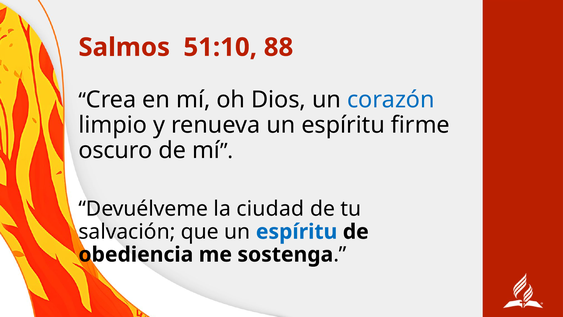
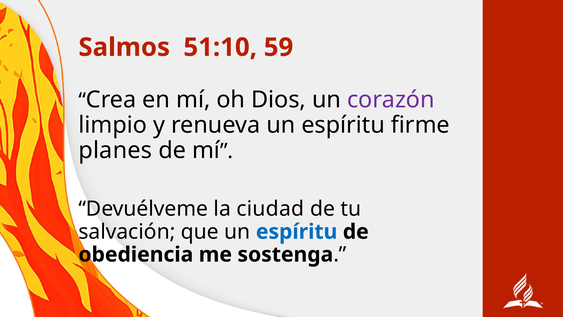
88: 88 -> 59 (279, 47)
corazón colour: blue -> purple (391, 99)
oscuro: oscuro -> planes (115, 150)
